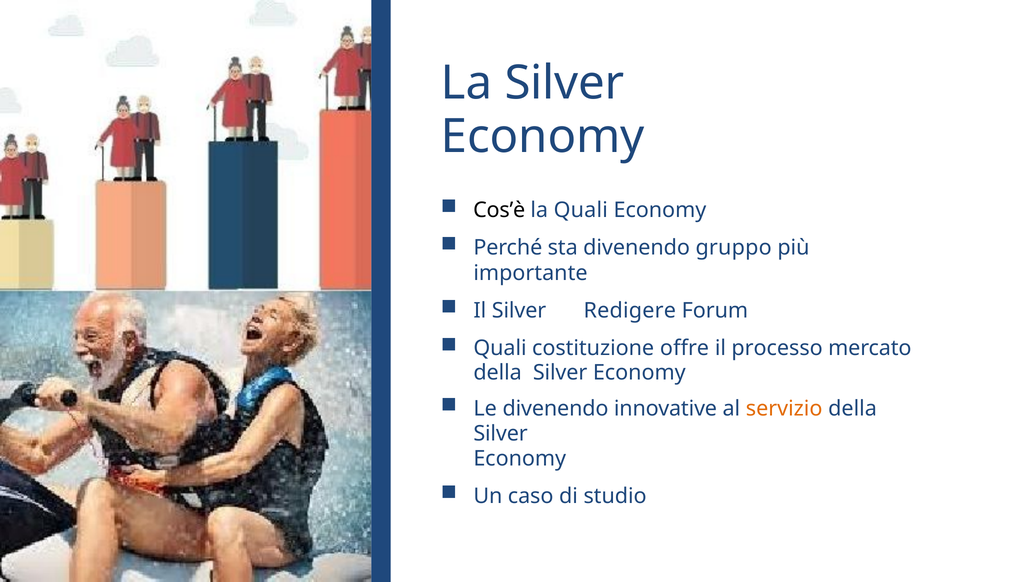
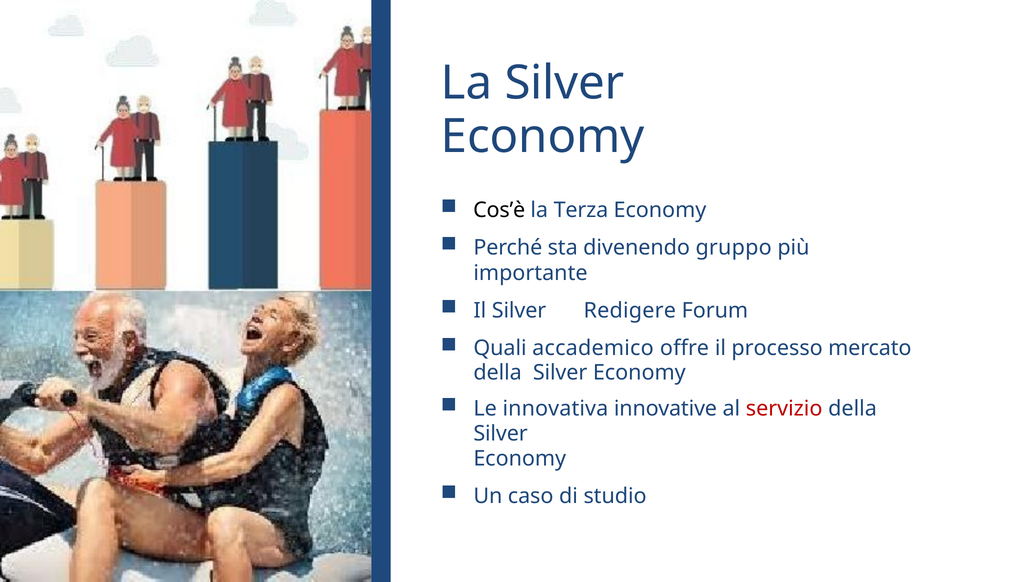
la Quali: Quali -> Terza (581, 210)
costituzione: costituzione -> accademico (593, 348)
Le divenendo: divenendo -> innovativa (555, 409)
servizio colour: orange -> red (784, 409)
